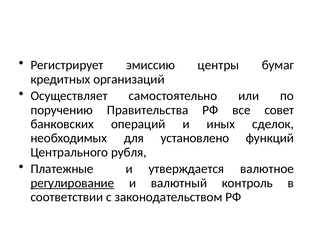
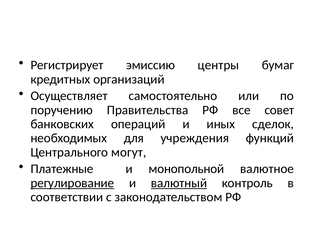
установлено: установлено -> учреждения (195, 138)
рубля: рубля -> могут (129, 152)
утверждается: утверждается -> монопольной (186, 169)
валютный underline: none -> present (179, 183)
